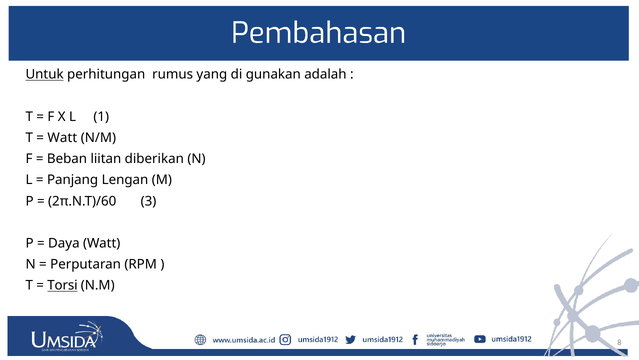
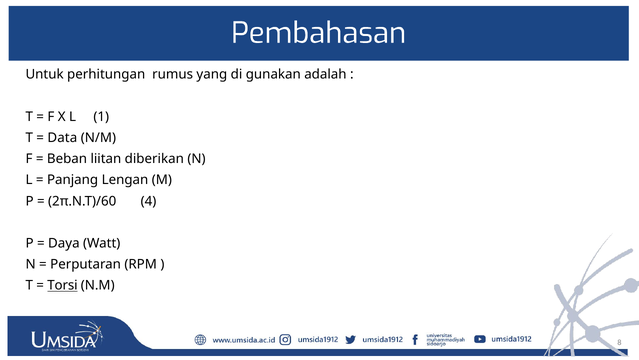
Untuk underline: present -> none (45, 74)
Watt: Watt -> Data (62, 138)
3: 3 -> 4 (148, 201)
